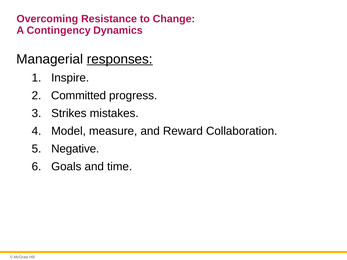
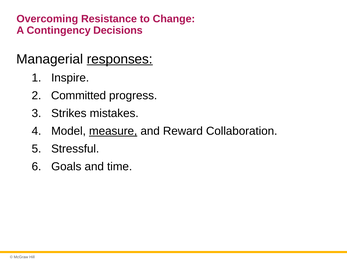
Dynamics: Dynamics -> Decisions (118, 30)
measure underline: none -> present (113, 131)
Negative: Negative -> Stressful (75, 149)
